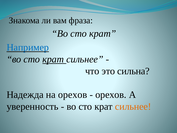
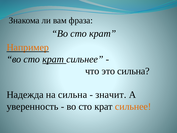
Например colour: blue -> orange (28, 47)
на орехов: орехов -> сильна (73, 95)
орехов: орехов -> значит (111, 95)
